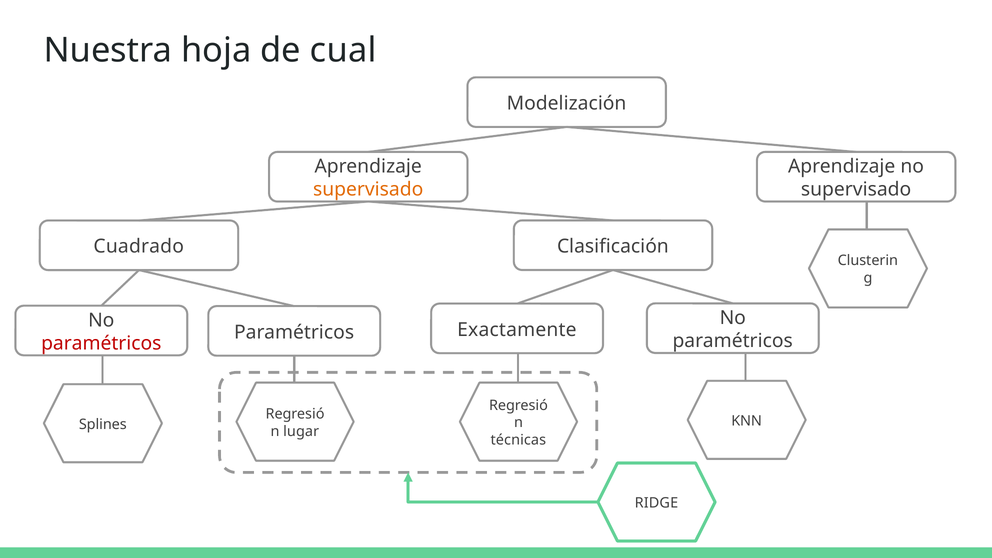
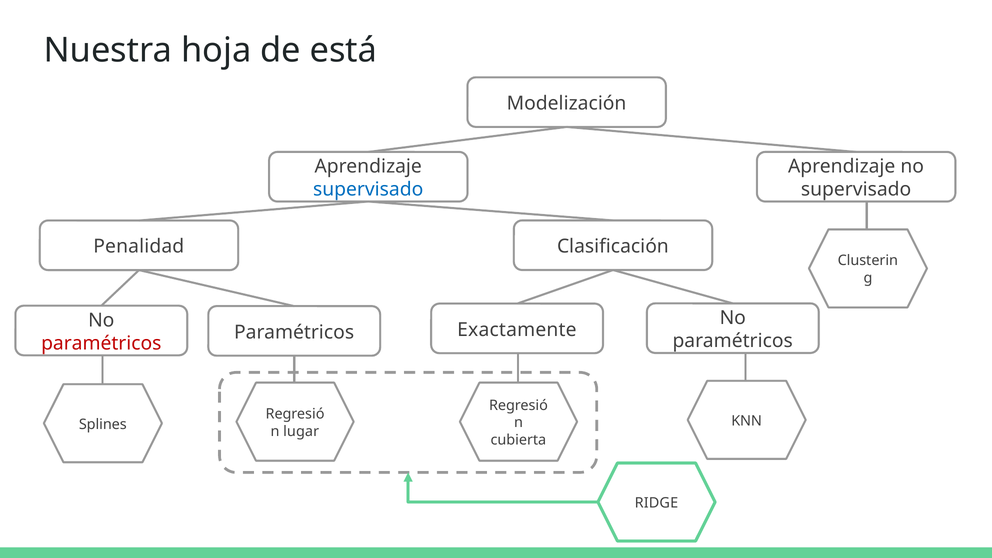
cual: cual -> está (343, 50)
supervisado colour: orange -> blue (368, 190)
Cuadrado: Cuadrado -> Penalidad (139, 247)
técnicas: técnicas -> cubierta (518, 440)
